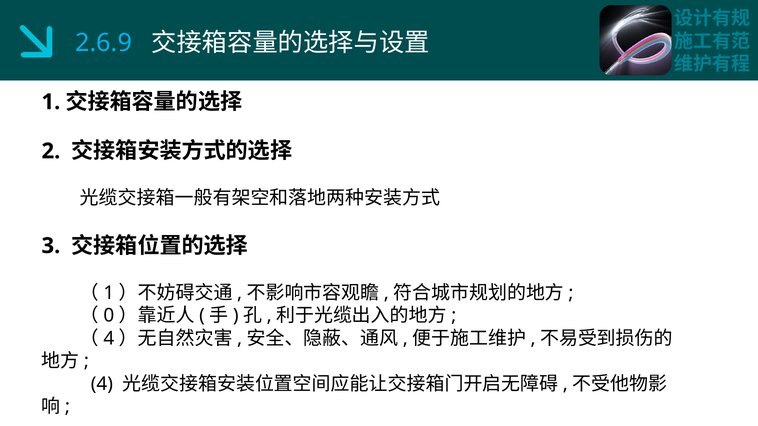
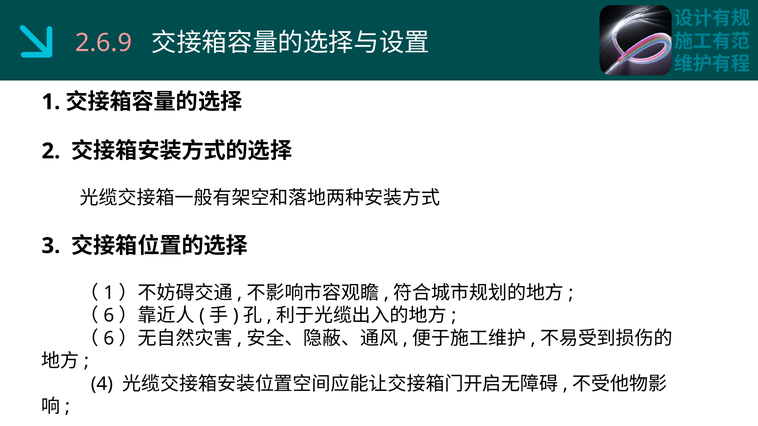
2.6.9 colour: light blue -> pink (104, 43)
0: 0 -> 6 (109, 316)
4: 4 -> 6 (109, 339)
